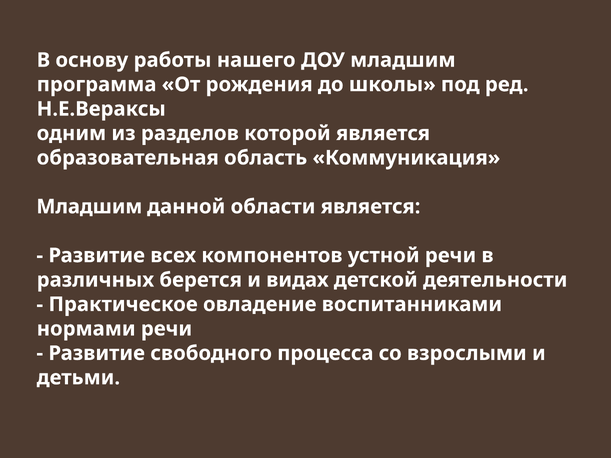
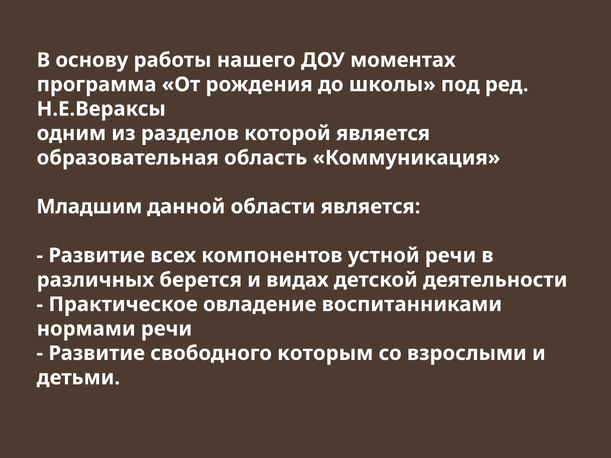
ДОУ младшим: младшим -> моментах (403, 60)
процесса: процесса -> которым (325, 353)
